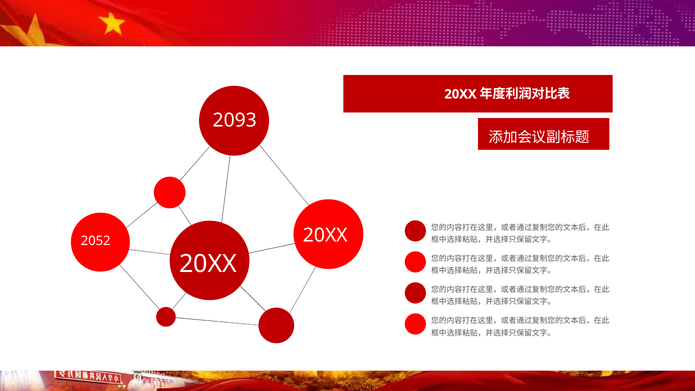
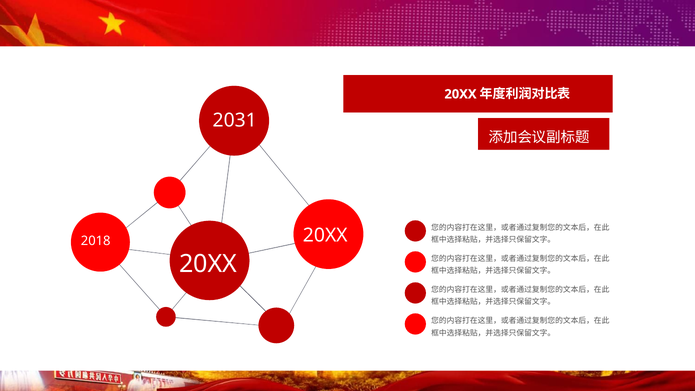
2093: 2093 -> 2031 (235, 120)
2052: 2052 -> 2018 (96, 241)
